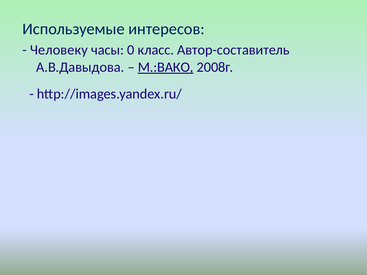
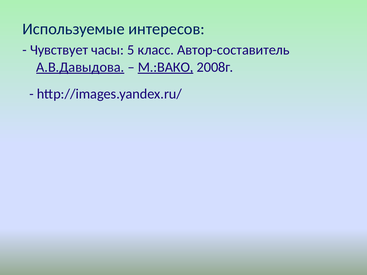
Человеку: Человеку -> Чувствует (59, 50)
0: 0 -> 5 (131, 50)
А.В.Давыдова underline: none -> present (80, 67)
